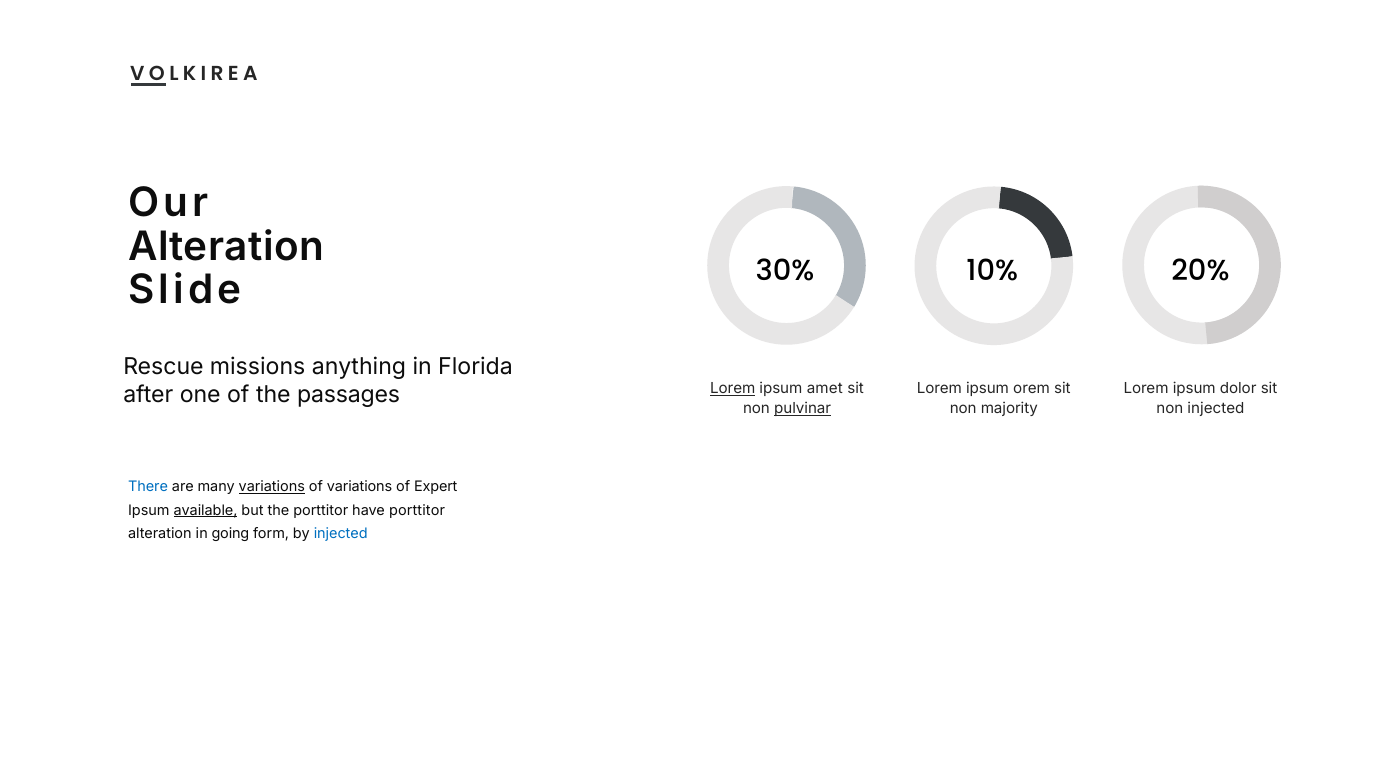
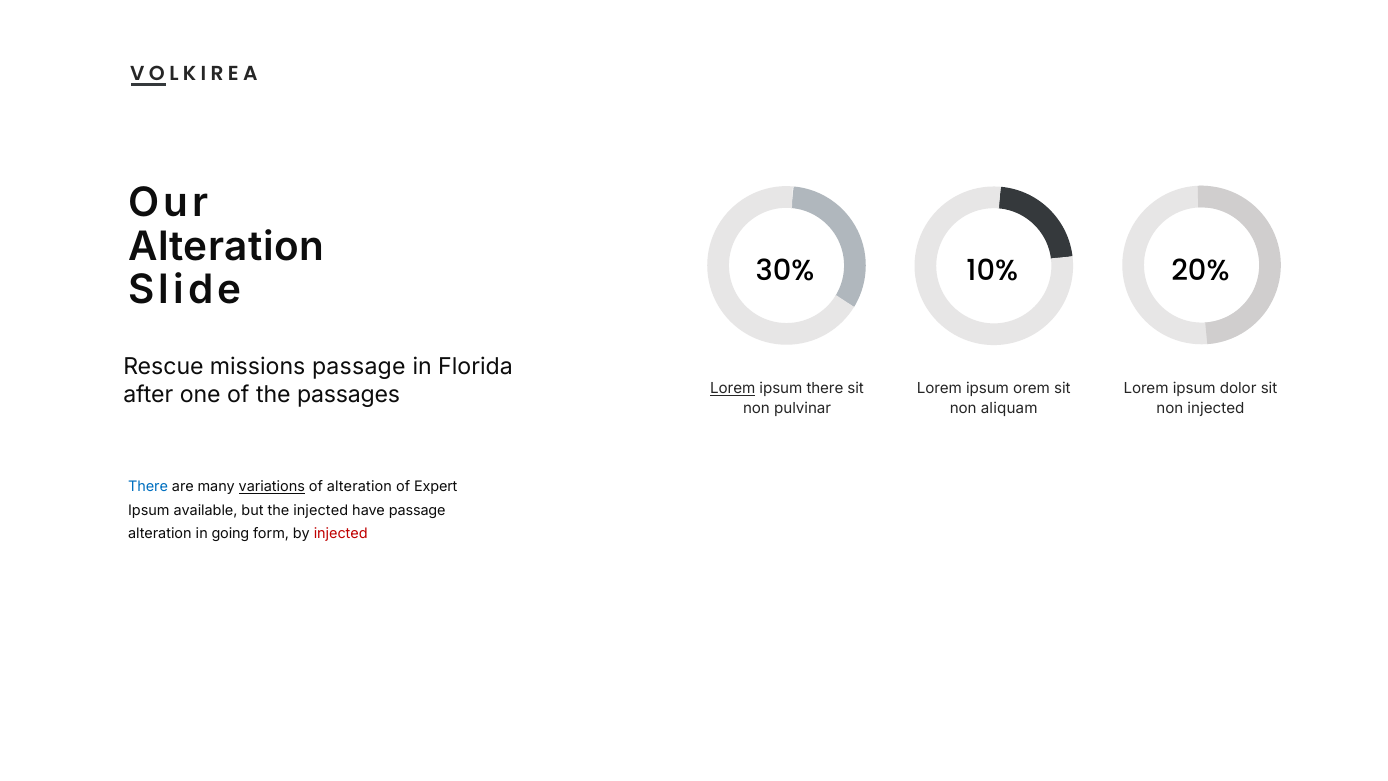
missions anything: anything -> passage (359, 367)
ipsum amet: amet -> there (825, 388)
pulvinar underline: present -> none (803, 409)
majority: majority -> aliquam (1009, 409)
of variations: variations -> alteration (359, 487)
available underline: present -> none (206, 510)
the porttitor: porttitor -> injected (321, 510)
have porttitor: porttitor -> passage (417, 510)
injected colour: blue -> red (341, 533)
